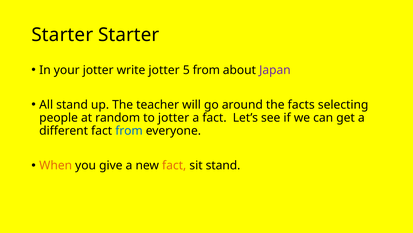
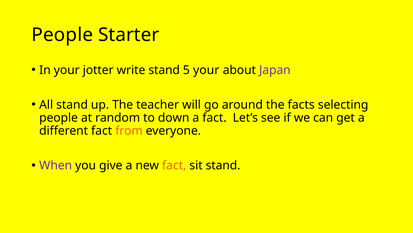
Starter: Starter -> People (62, 35)
write jotter: jotter -> stand (164, 70)
5 from: from -> your (206, 70)
to jotter: jotter -> down (174, 117)
from colour: blue -> orange (129, 130)
When colour: orange -> purple (56, 165)
